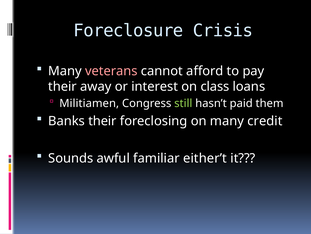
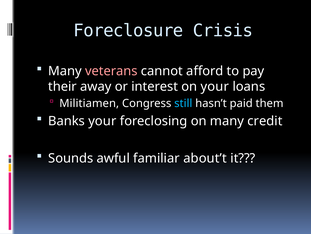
on class: class -> your (215, 86)
still colour: light green -> light blue (183, 103)
Banks their: their -> your (102, 121)
either’t: either’t -> about’t (205, 158)
